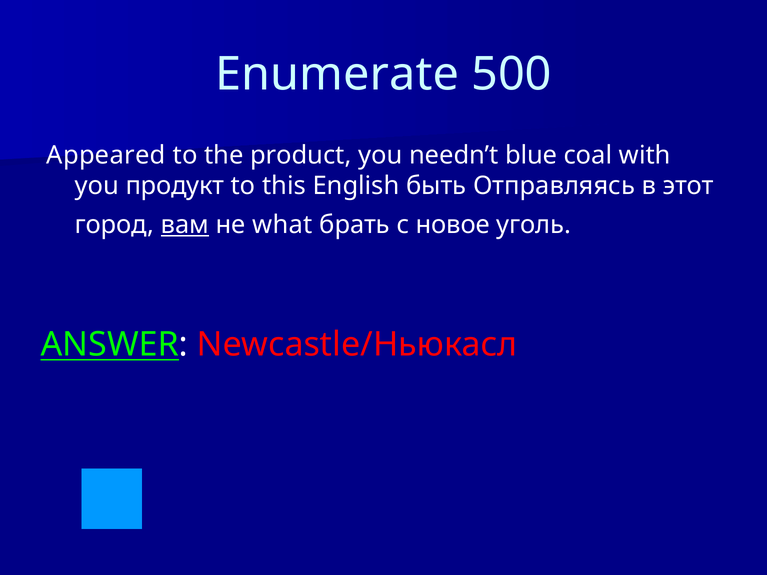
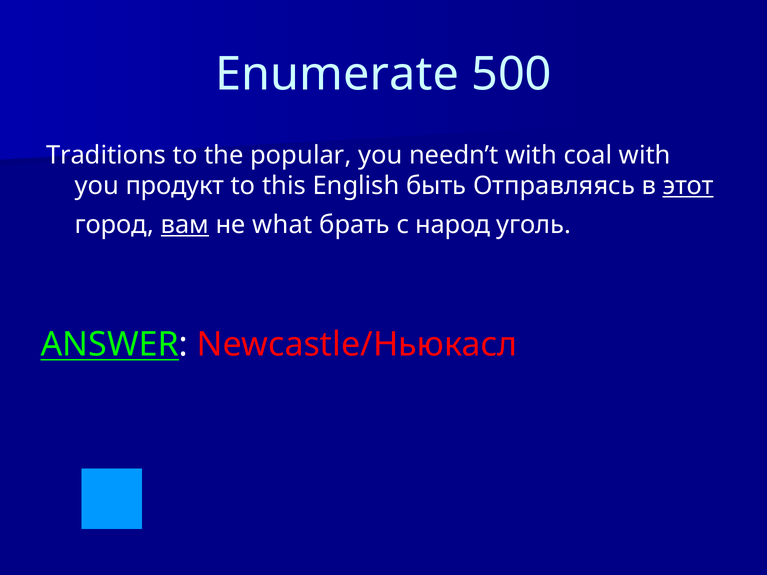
Appeared: Appeared -> Traditions (106, 155)
product: product -> popular (301, 155)
needn’t blue: blue -> with (531, 155)
этот underline: none -> present (688, 186)
новое: новое -> народ (453, 225)
